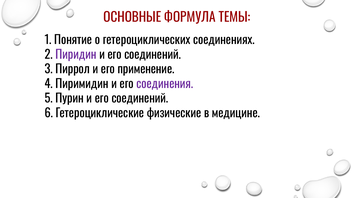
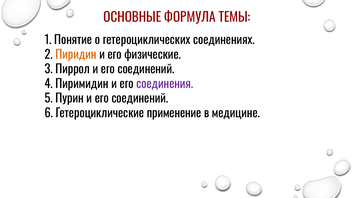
Пиридин colour: purple -> orange (76, 55)
соединений: соединений -> физические (153, 55)
Пиррол и его применение: применение -> соединений (146, 69)
физические: физические -> применение (174, 113)
